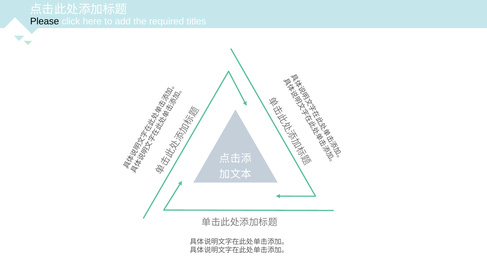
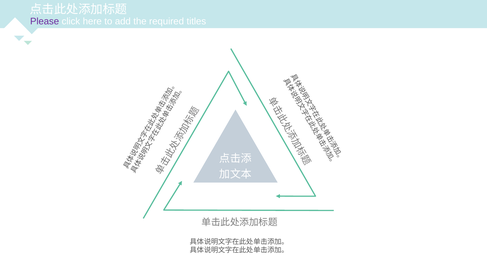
Please colour: black -> purple (45, 22)
